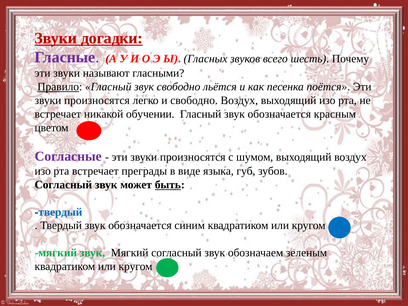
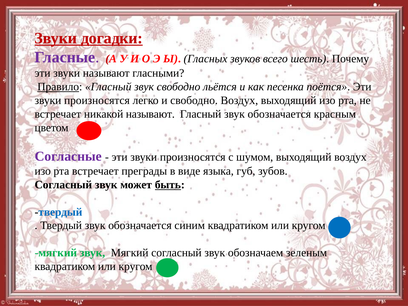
никакой обучении: обучении -> называют (150, 114)
